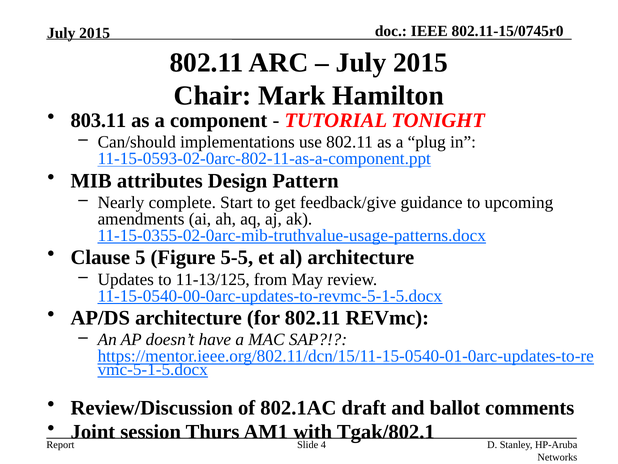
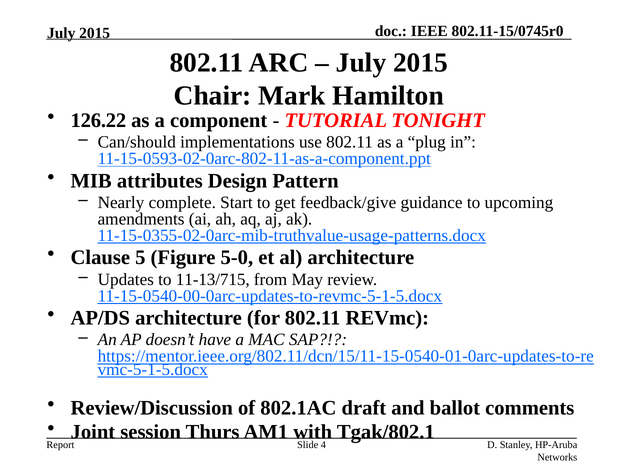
803.11: 803.11 -> 126.22 (98, 120)
5-5: 5-5 -> 5-0 (237, 257)
11-13/125: 11-13/125 -> 11-13/715 (213, 279)
